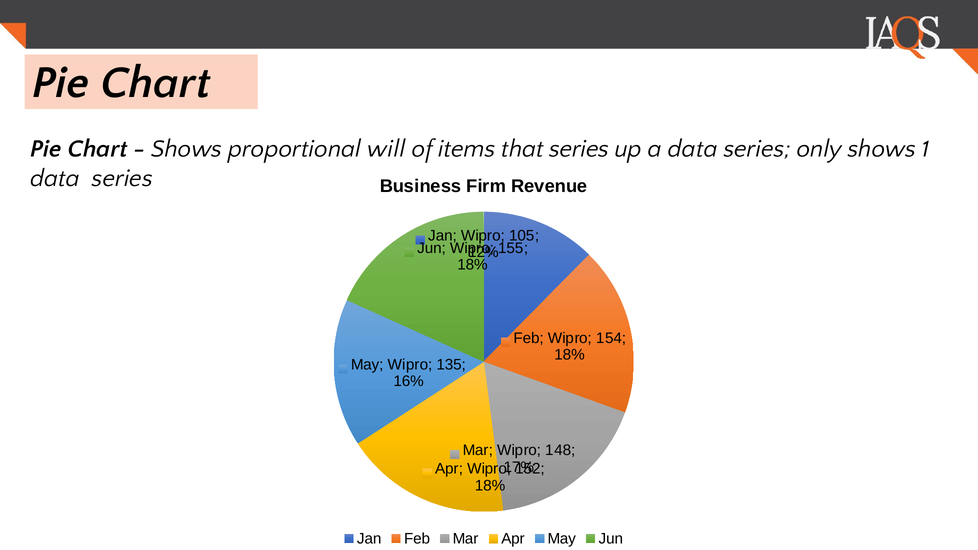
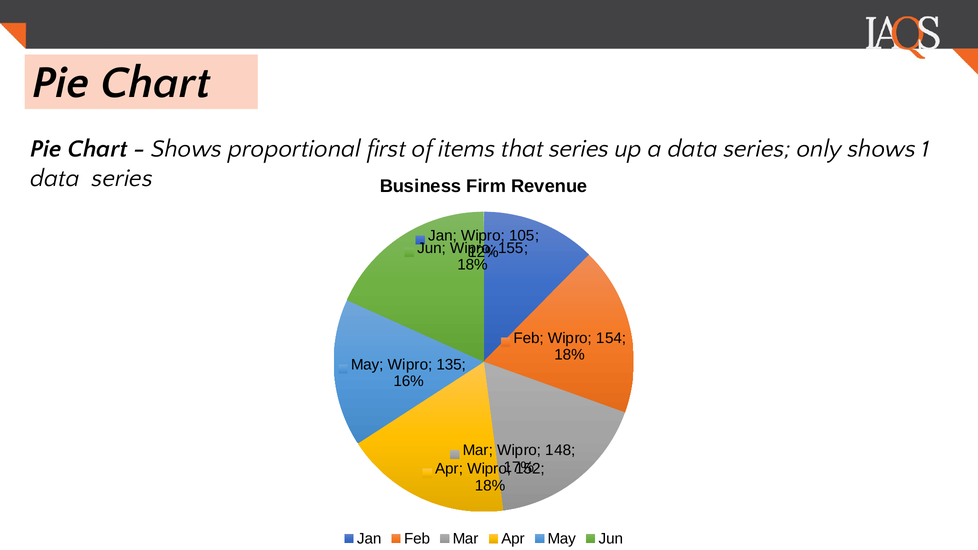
will: will -> first (387, 149)
